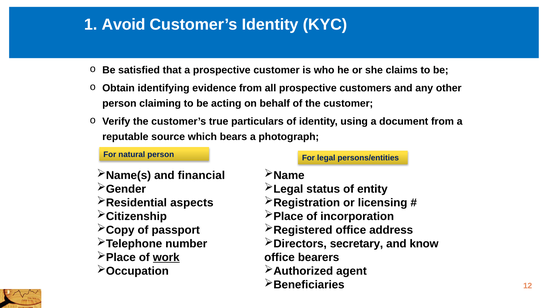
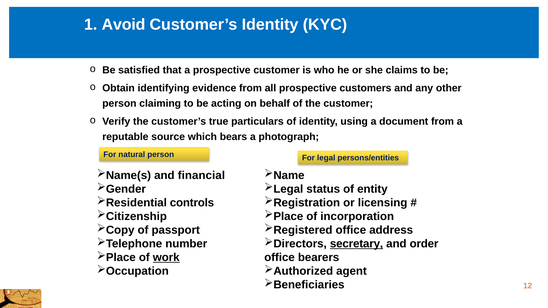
aspects: aspects -> controls (192, 203)
secretary underline: none -> present (357, 244)
know: know -> order (424, 244)
